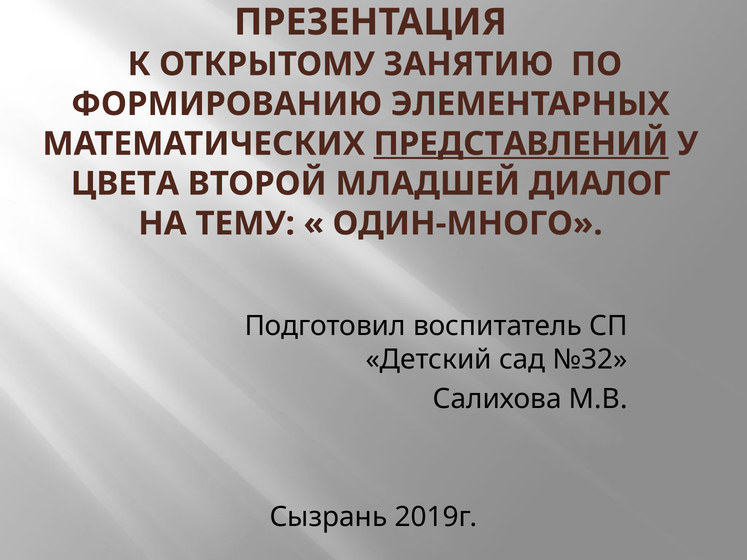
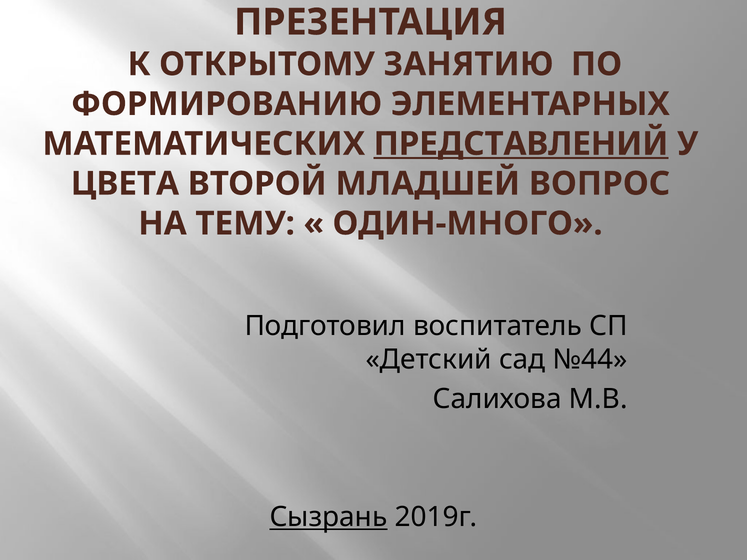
ДИАЛОГ: ДИАЛОГ -> ВОПРОС (600, 184)
№32: №32 -> №44 (590, 360)
Сызрань underline: none -> present (328, 517)
